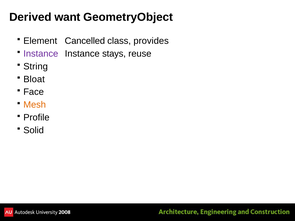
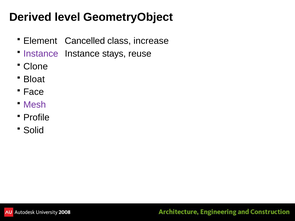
want: want -> level (67, 17)
provides: provides -> increase (151, 41)
String: String -> Clone (36, 66)
Mesh colour: orange -> purple (35, 105)
